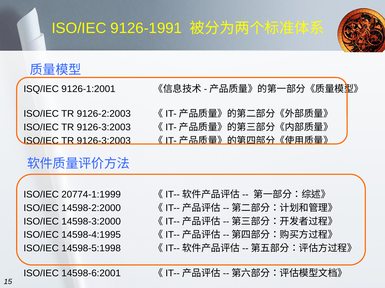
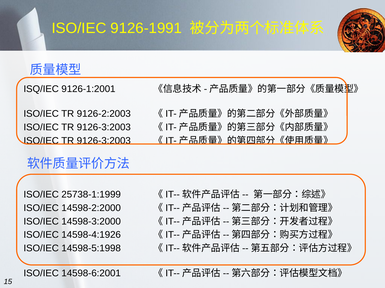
20774-1:1999: 20774-1:1999 -> 25738-1:1999 (91, 195)
14598-4:1995: 14598-4:1995 -> 14598-4:1926 (91, 235)
